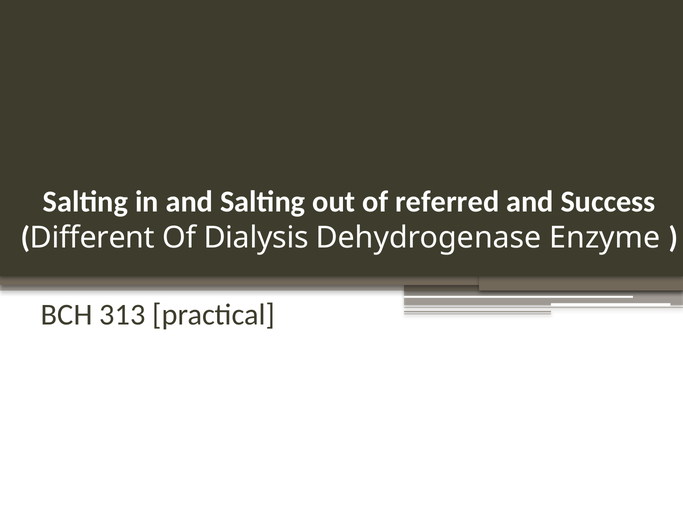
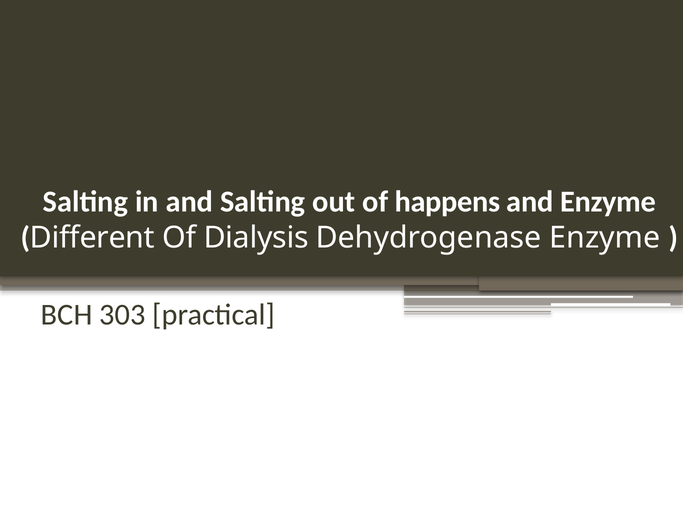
referred: referred -> happens (447, 202)
and Success: Success -> Enzyme (608, 202)
313: 313 -> 303 (122, 315)
